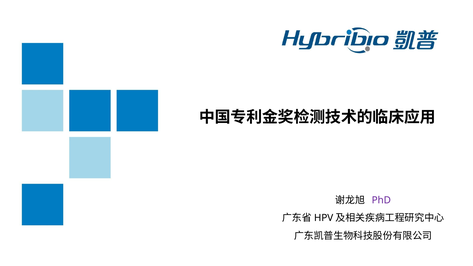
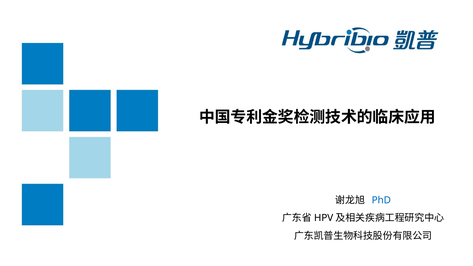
PhD colour: purple -> blue (381, 200)
